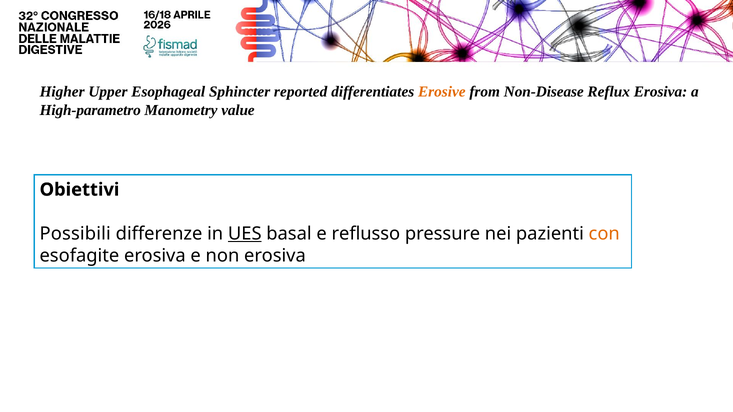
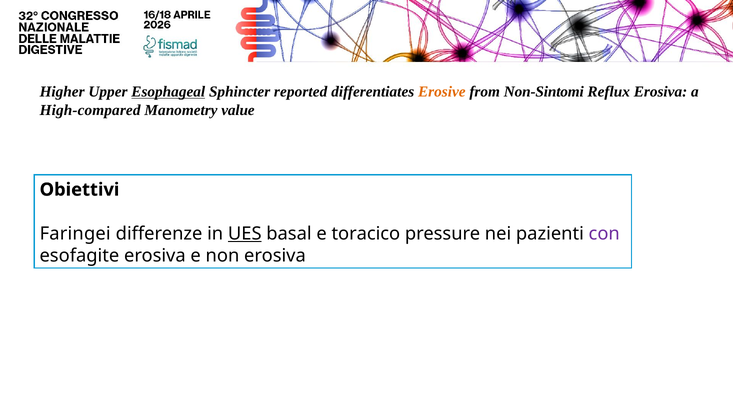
Esophageal underline: none -> present (168, 92)
Non-Disease: Non-Disease -> Non-Sintomi (544, 92)
High-parametro: High-parametro -> High-compared (90, 110)
Possibili: Possibili -> Faringei (75, 234)
reflusso: reflusso -> toracico (366, 234)
con colour: orange -> purple (604, 234)
